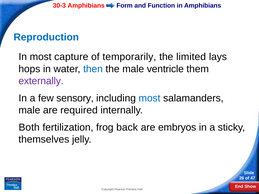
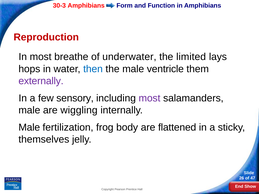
Reproduction colour: blue -> red (46, 37)
capture: capture -> breathe (71, 57)
temporarily: temporarily -> underwater (129, 57)
most colour: blue -> purple (150, 98)
required: required -> wiggling (79, 110)
Both: Both -> Male (29, 127)
back: back -> body (127, 127)
embryos: embryos -> flattened (177, 127)
